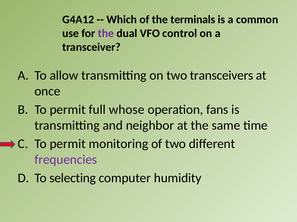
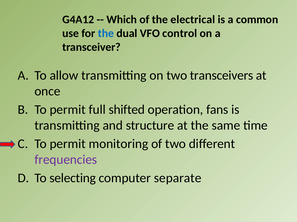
terminals: terminals -> electrical (193, 20)
the colour: purple -> blue (106, 33)
whose: whose -> shifted (127, 110)
neighbor: neighbor -> structure (150, 126)
humidity: humidity -> separate (178, 179)
